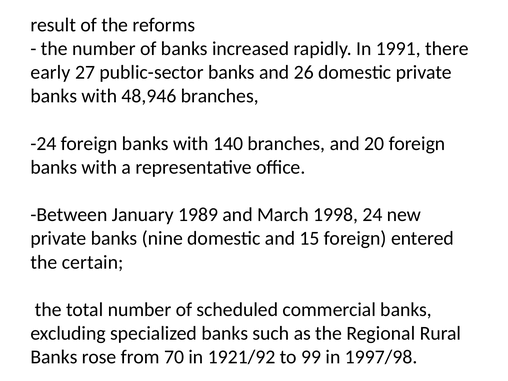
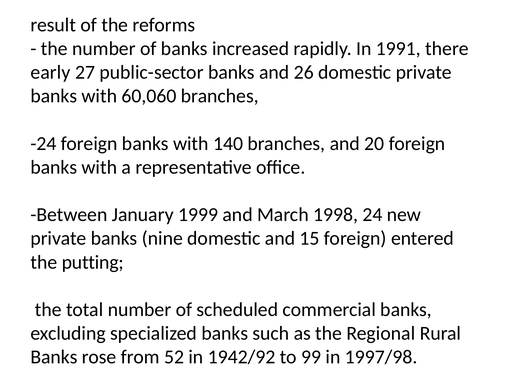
48,946: 48,946 -> 60,060 (149, 96)
1989: 1989 -> 1999 (198, 215)
certain: certain -> putting (93, 262)
70: 70 -> 52 (174, 357)
1921/92: 1921/92 -> 1942/92 (242, 357)
